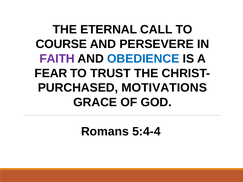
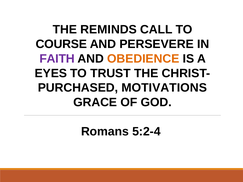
ETERNAL: ETERNAL -> REMINDS (109, 30)
OBEDIENCE colour: blue -> orange (143, 59)
FEAR: FEAR -> EYES (51, 73)
5:4-4: 5:4-4 -> 5:2-4 (146, 132)
